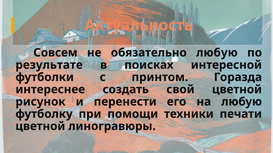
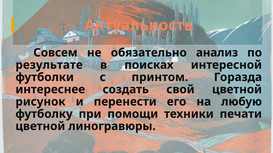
обязательно любую: любую -> анализ (217, 53)
